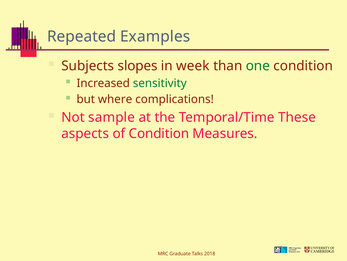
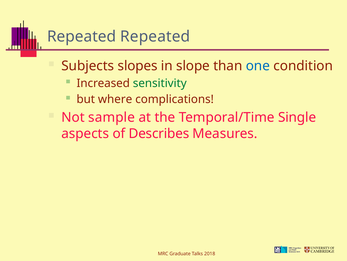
Repeated Examples: Examples -> Repeated (155, 36)
week: week -> slope (193, 66)
one colour: green -> blue (258, 66)
These: These -> Single (297, 117)
of Condition: Condition -> Describes (159, 133)
